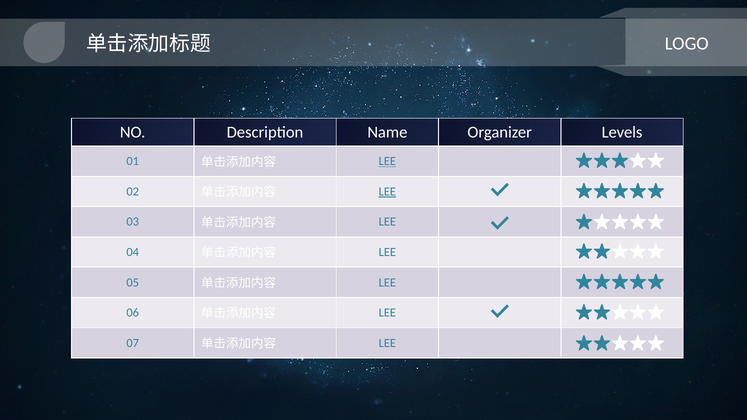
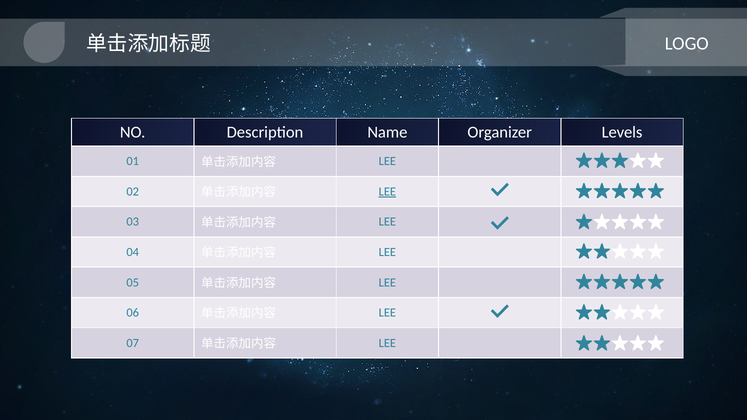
LEE underline: present -> none (387, 161)
